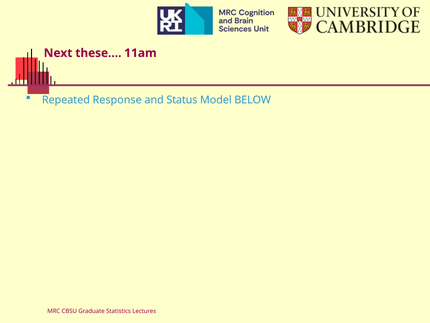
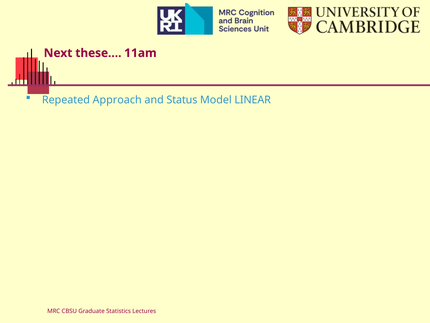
Response: Response -> Approach (117, 100)
BELOW: BELOW -> LINEAR (253, 100)
